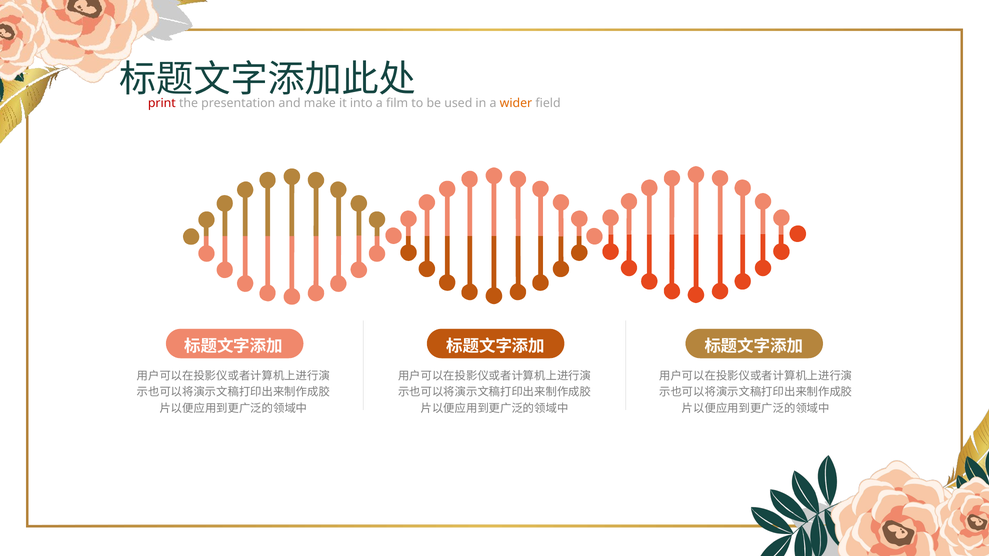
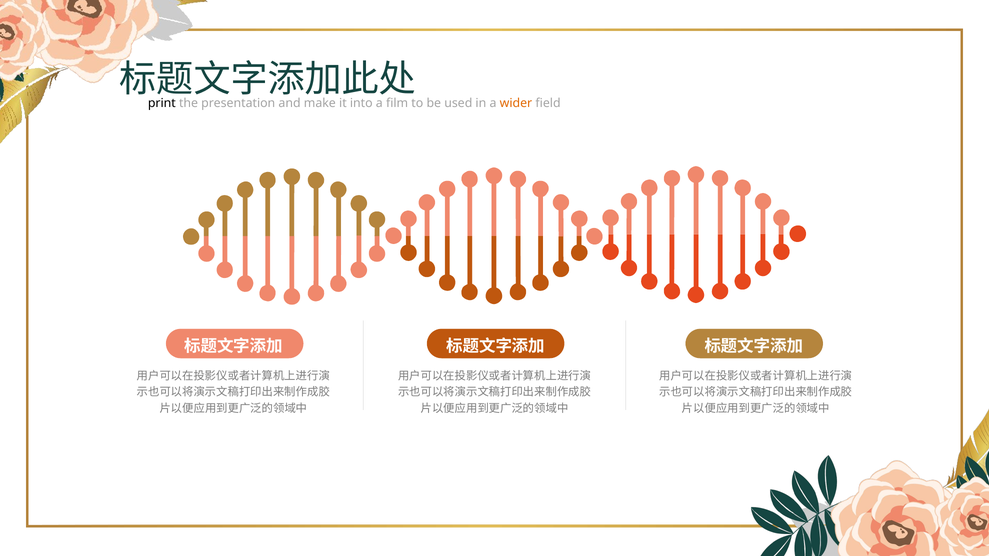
print colour: red -> black (162, 103)
